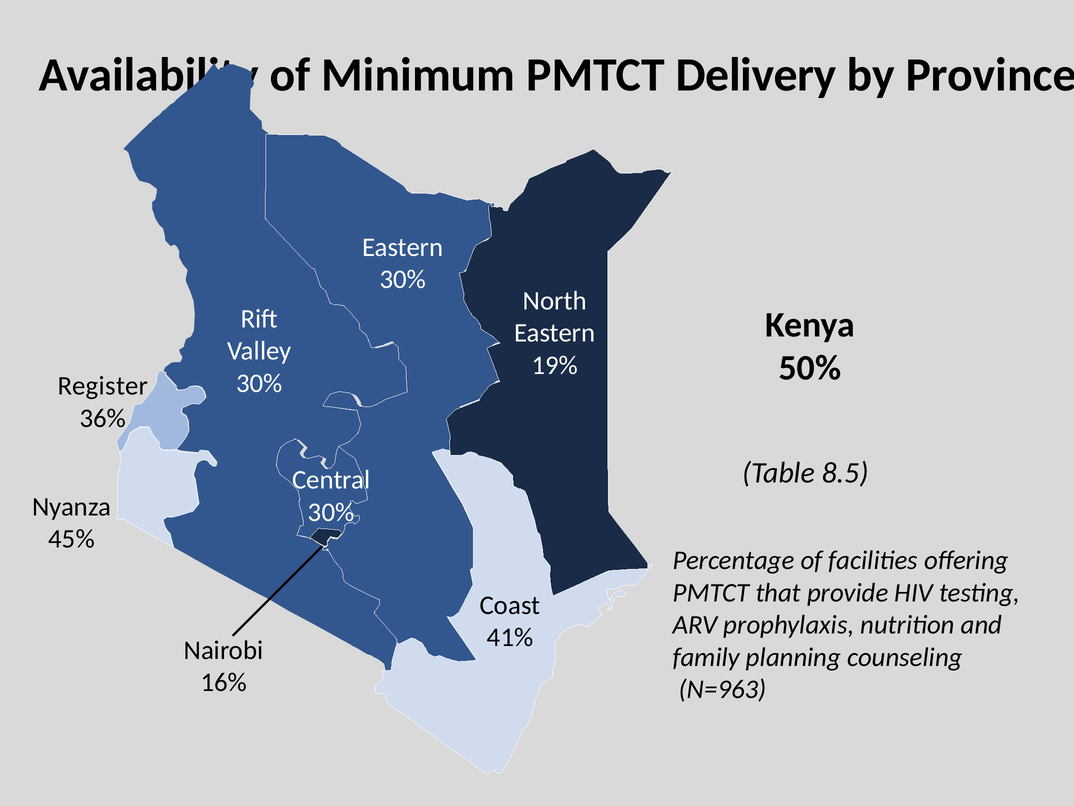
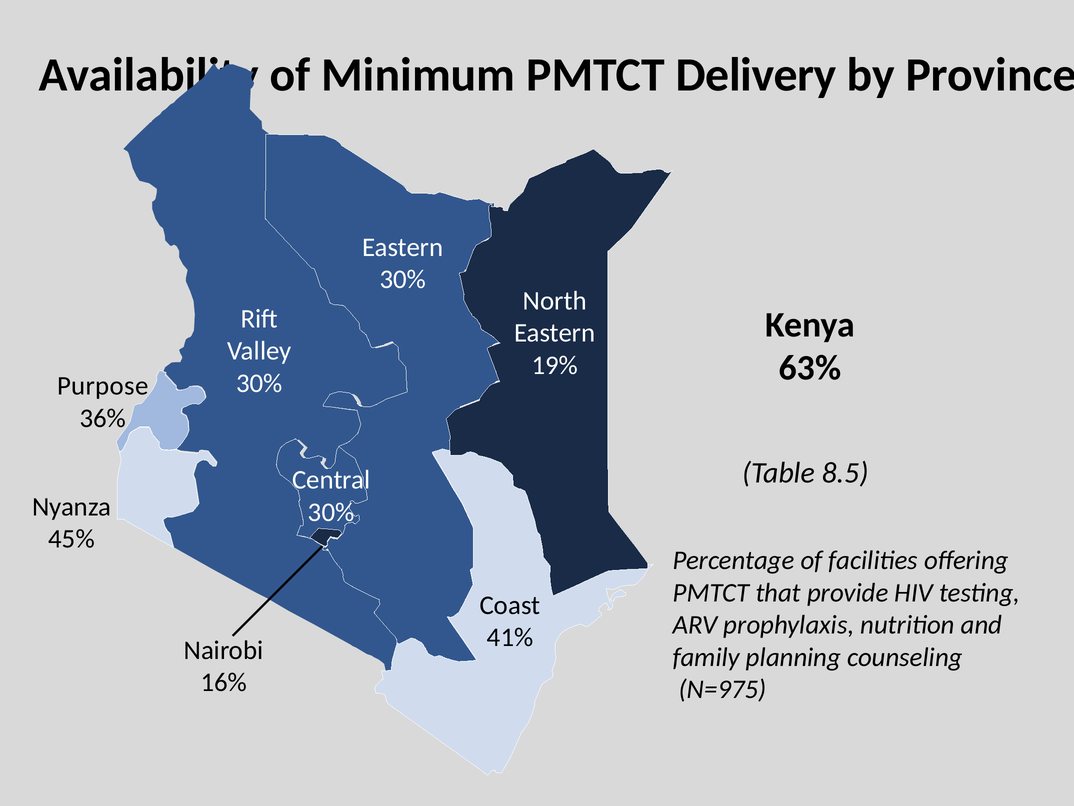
50%: 50% -> 63% (810, 368)
Register: Register -> Purpose (103, 386)
N=963: N=963 -> N=975 (723, 689)
